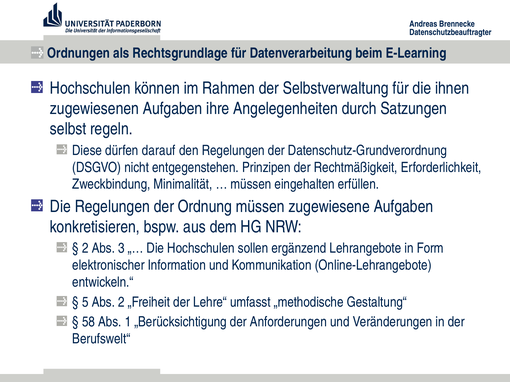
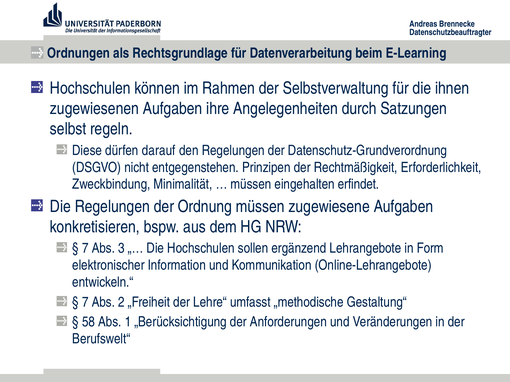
erfüllen: erfüllen -> erfindet (359, 185)
2: 2 -> 7 (85, 249)
5: 5 -> 7 (85, 302)
